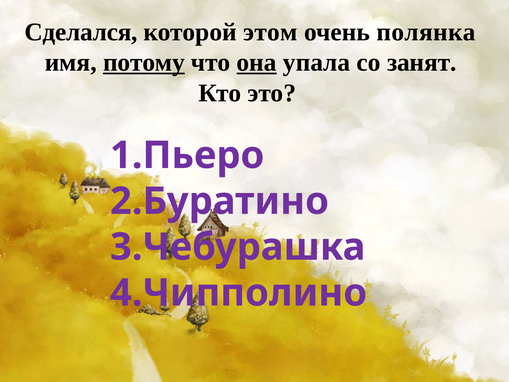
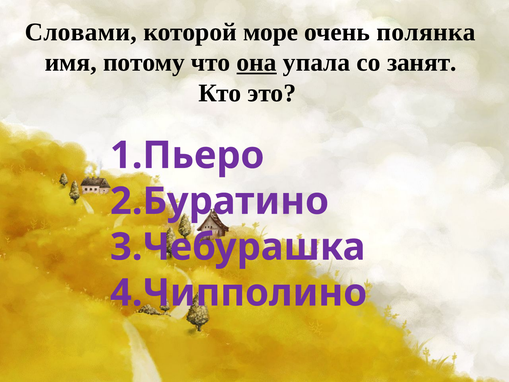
Сделался: Сделался -> Словами (81, 32)
этом: этом -> море (271, 32)
потому underline: present -> none (144, 63)
